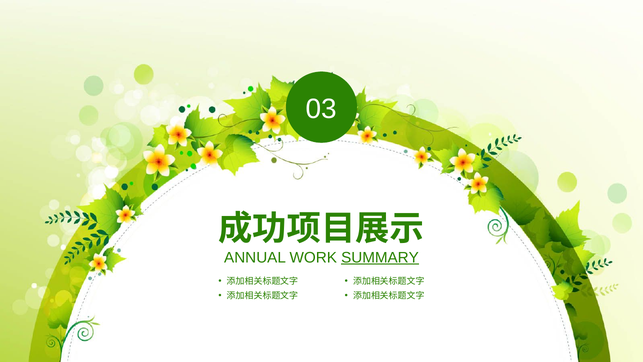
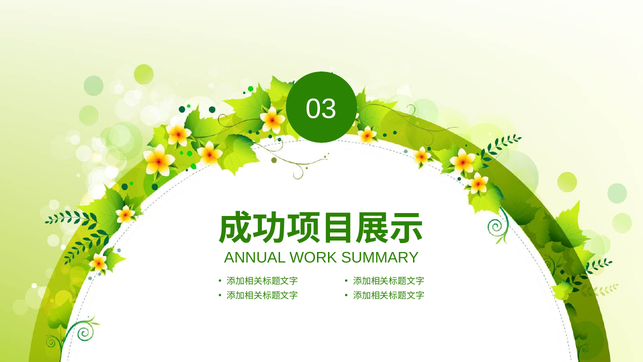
SUMMARY underline: present -> none (380, 257)
